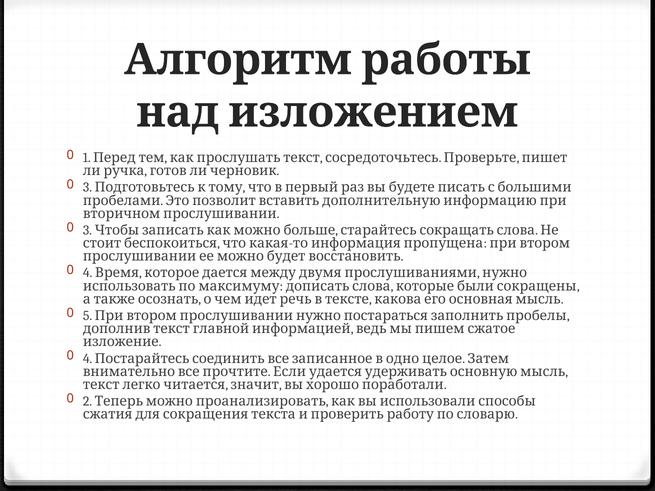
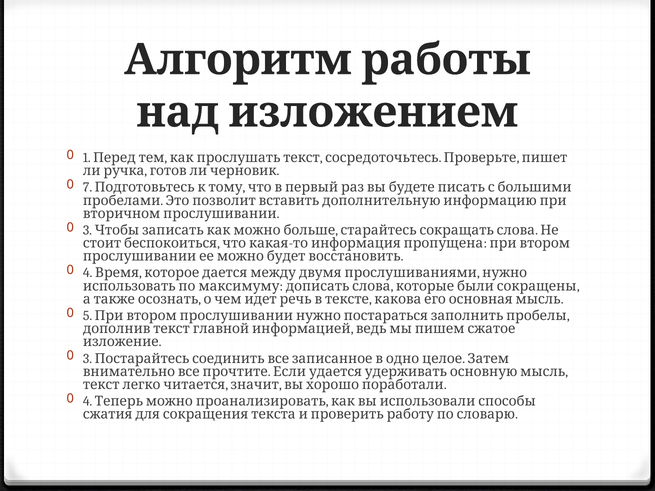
3: 3 -> 7 (88, 188)
4: 4 -> 3 (88, 359)
2: 2 -> 4 (88, 401)
